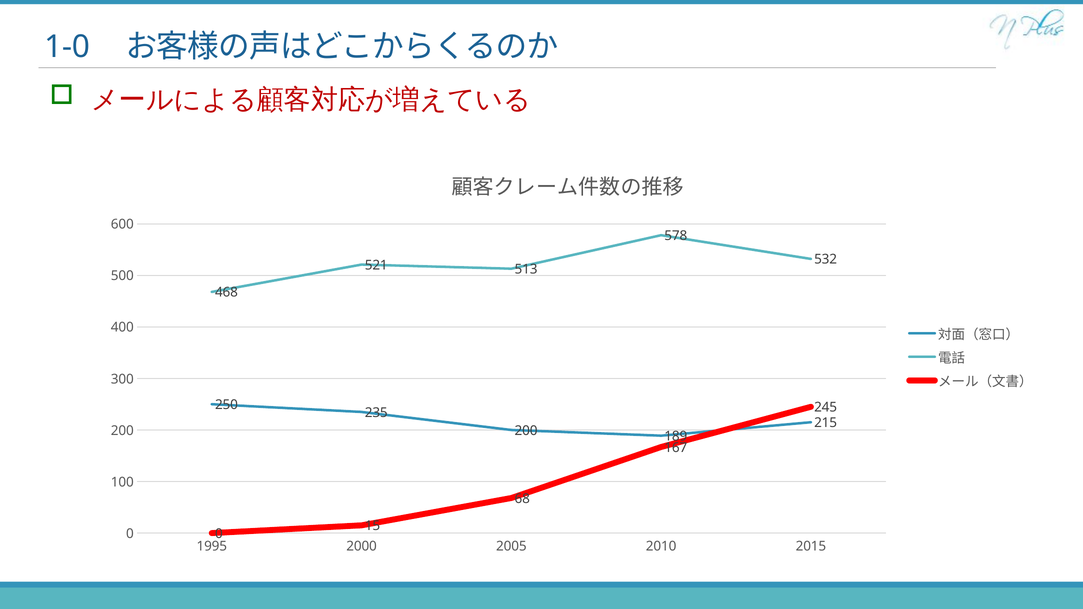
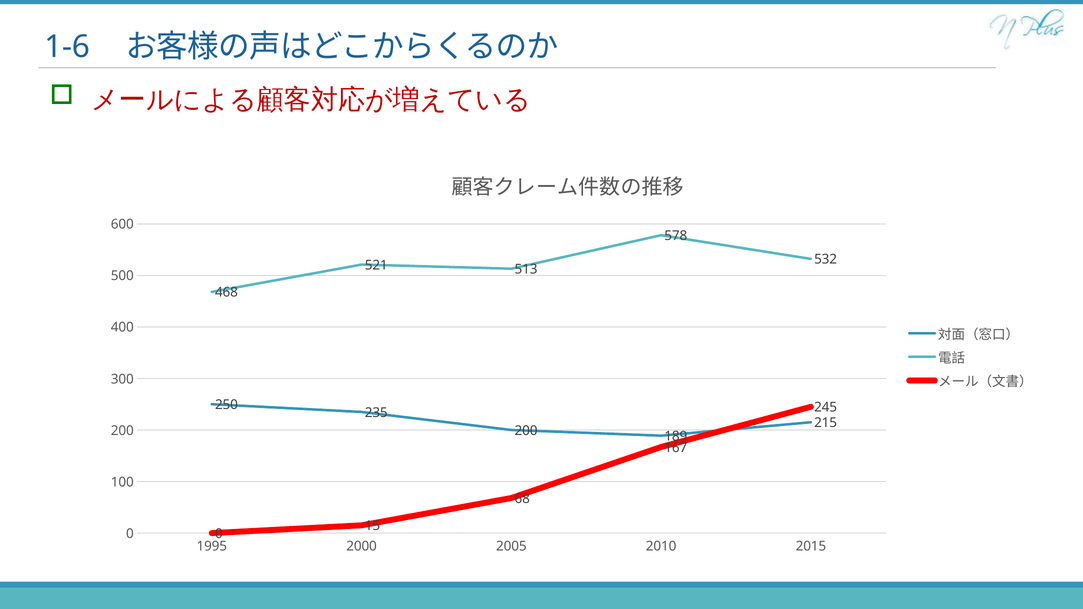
1-0: 1-0 -> 1-6 (67, 47)
